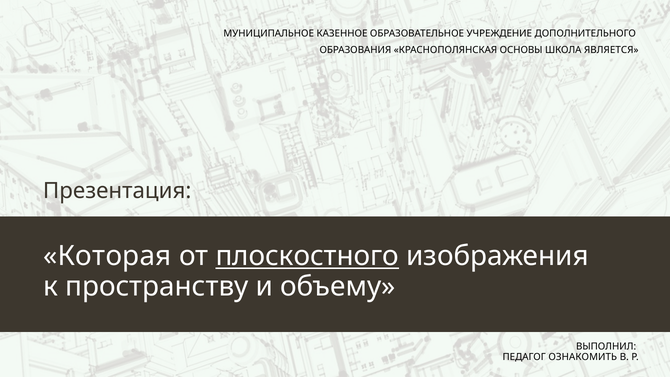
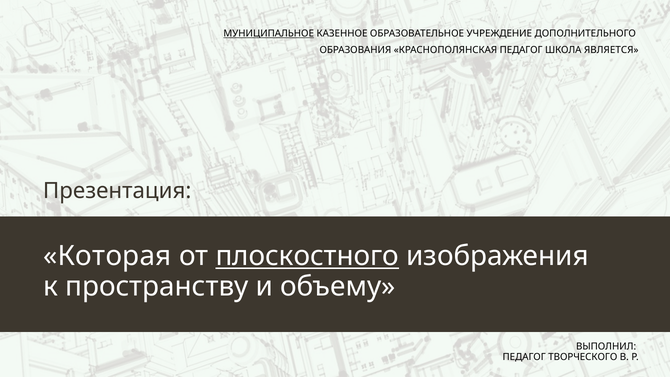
МУНИЦИПАЛЬНОЕ underline: none -> present (269, 33)
КРАСНОПОЛЯНСКАЯ ОСНОВЫ: ОСНОВЫ -> ПЕДАГОГ (521, 50)
ОЗНАКОМИТЬ: ОЗНАКОМИТЬ -> ТВОРЧЕСКОГО (583, 357)
